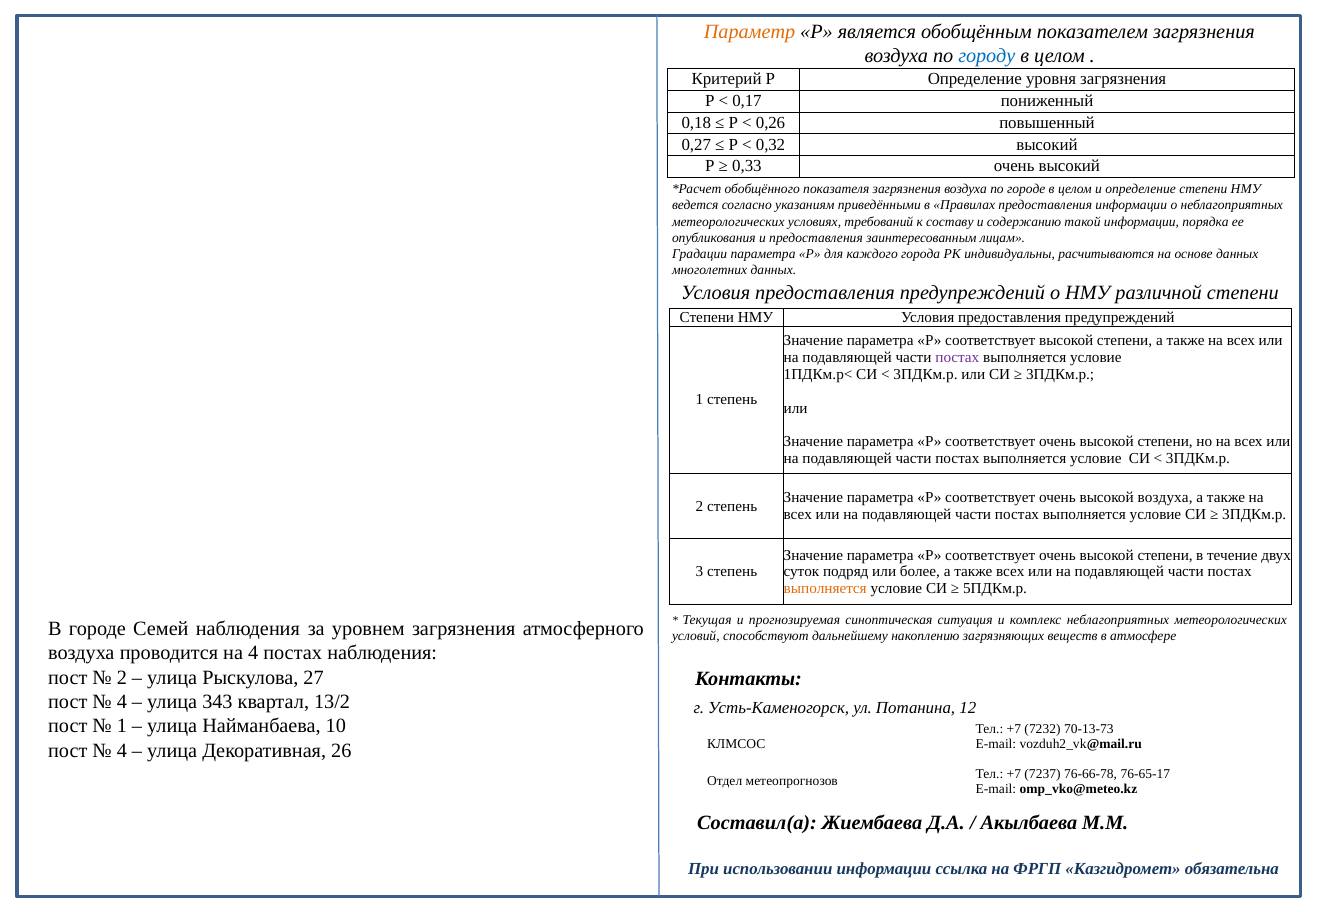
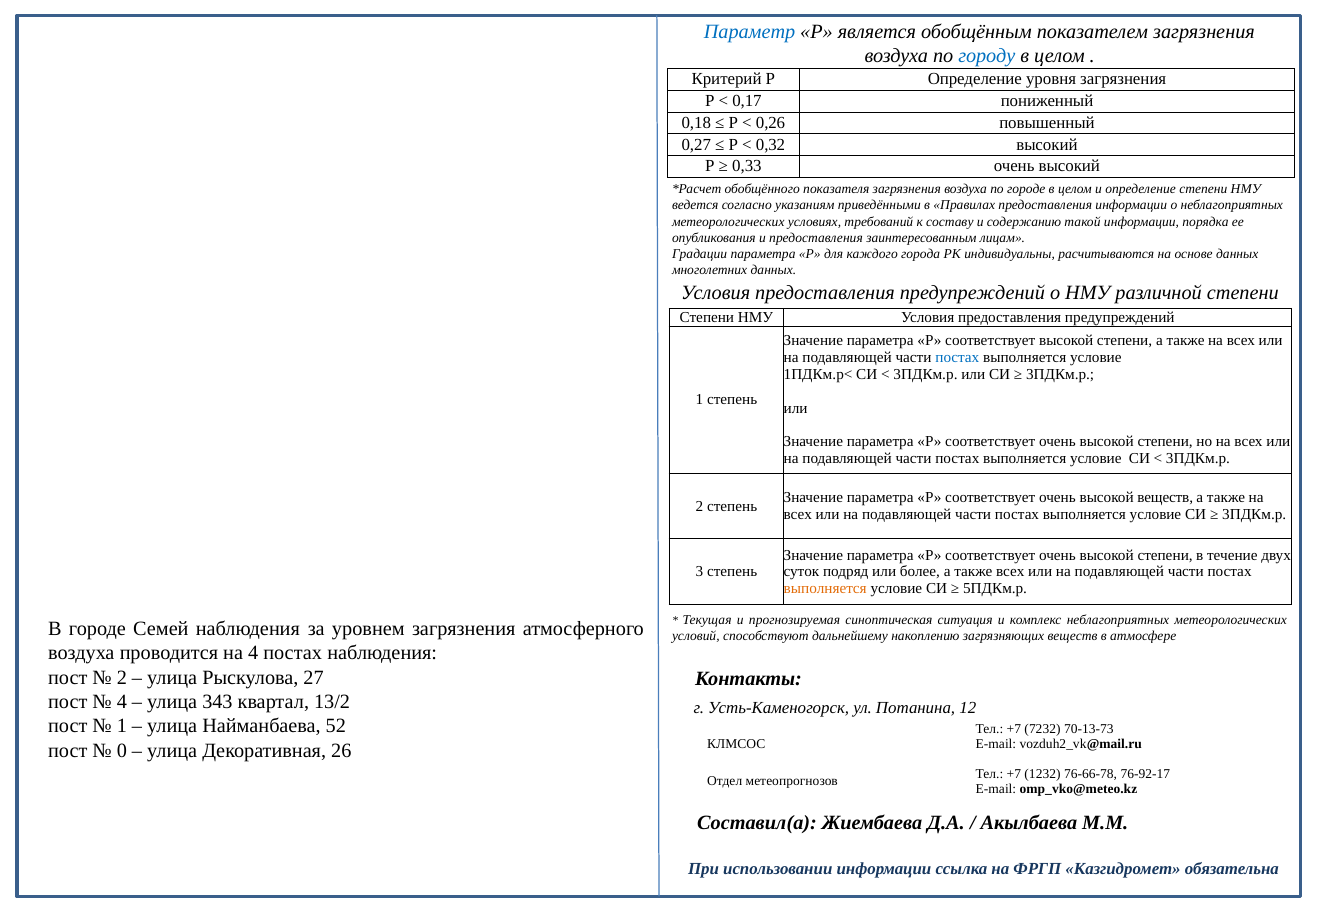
Параметр colour: orange -> blue (750, 32)
постах colour: purple -> blue (957, 358)
высокой воздуха: воздуха -> веществ (1165, 498)
10: 10 -> 52 (336, 727)
4: 4 -> 0 (122, 751)
7237: 7237 -> 1232 (1043, 774)
76-65-17: 76-65-17 -> 76-92-17 (1145, 774)
